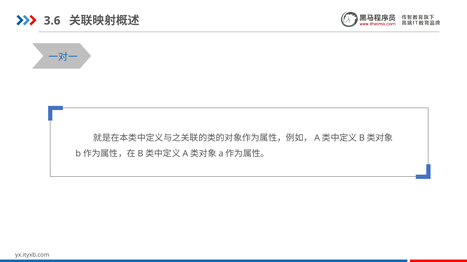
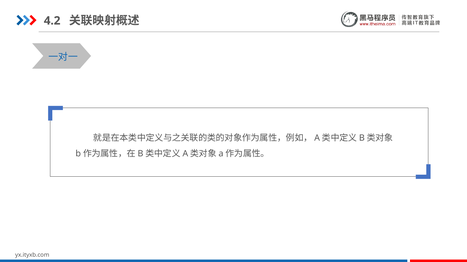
3.6: 3.6 -> 4.2 (52, 21)
